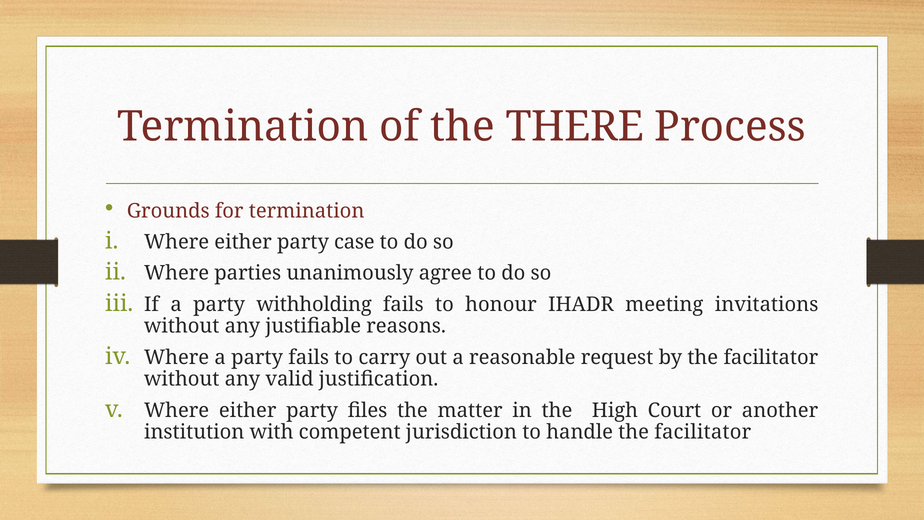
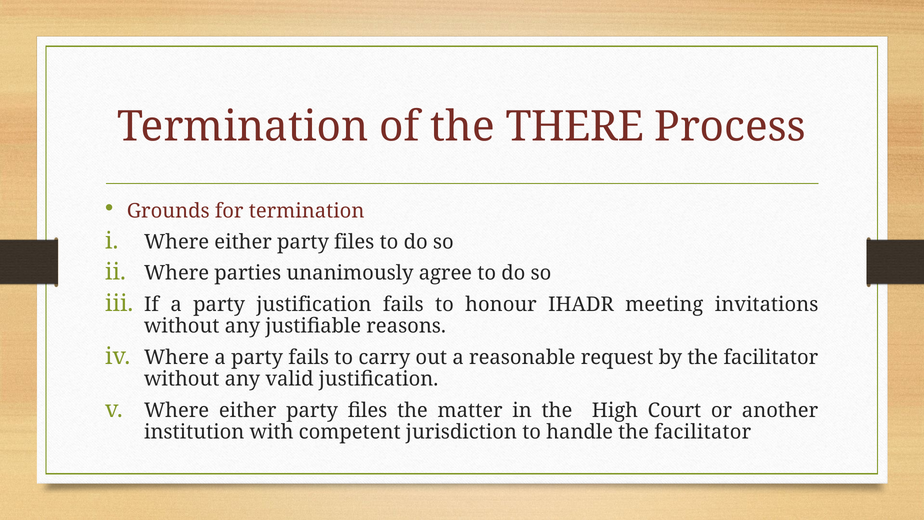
case: case -> files (354, 242)
party withholding: withholding -> justification (314, 304)
